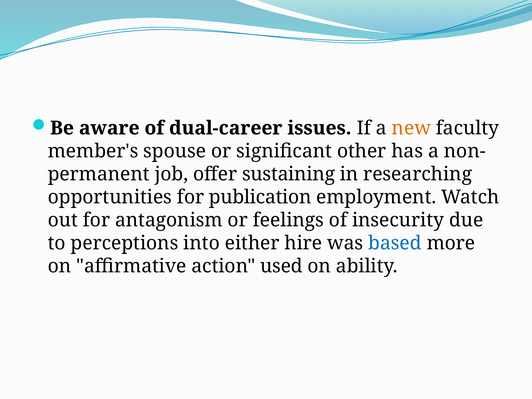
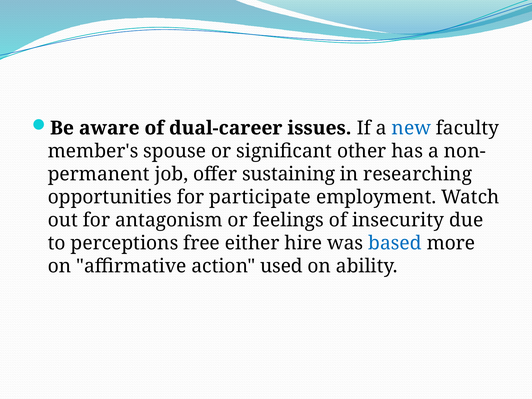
new colour: orange -> blue (411, 128)
publication: publication -> participate (260, 197)
into: into -> free (202, 243)
